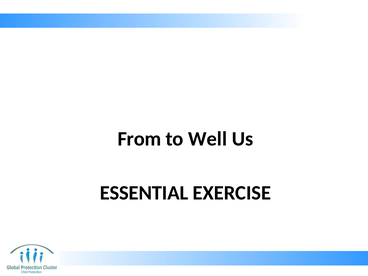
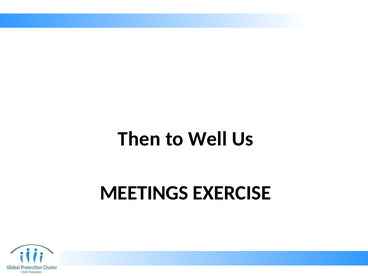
From: From -> Then (139, 139)
ESSENTIAL: ESSENTIAL -> MEETINGS (144, 193)
